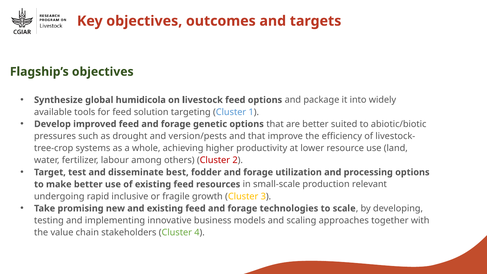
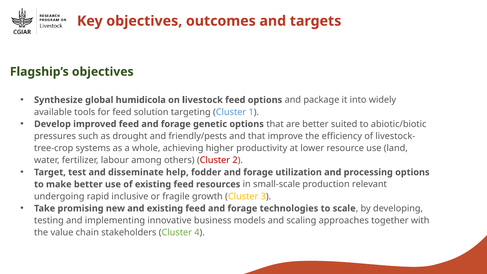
version/pests: version/pests -> friendly/pests (198, 136)
best: best -> help (177, 172)
